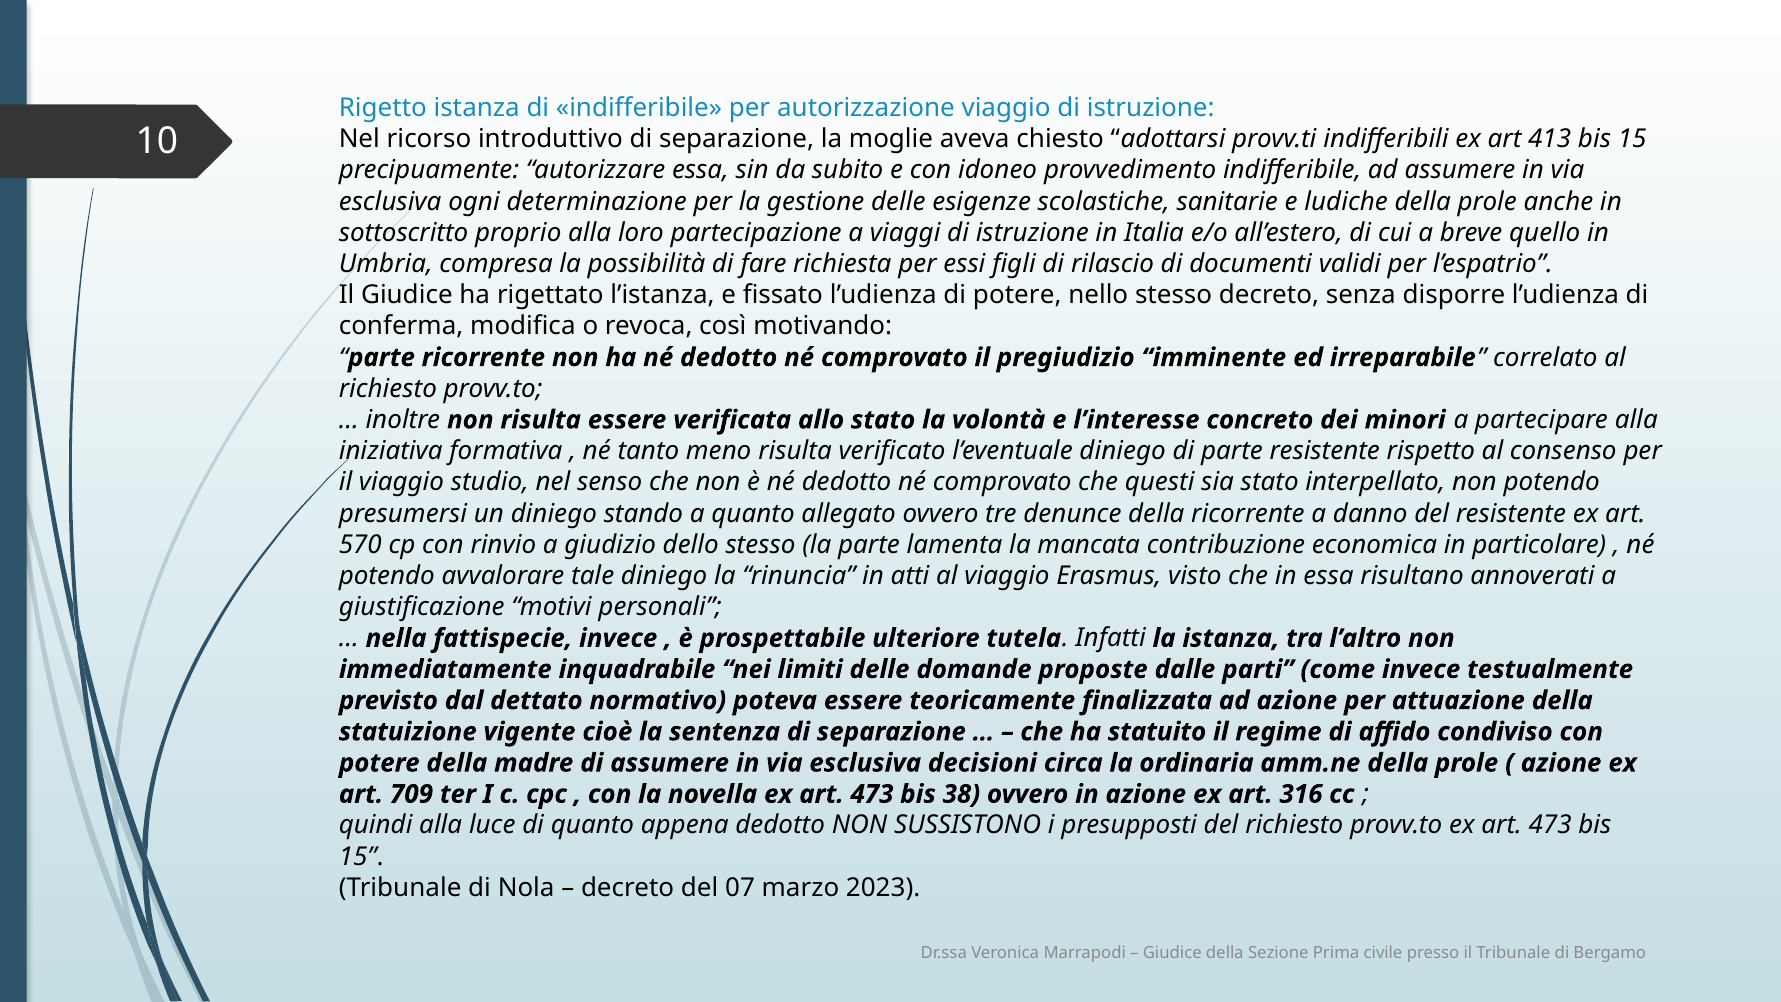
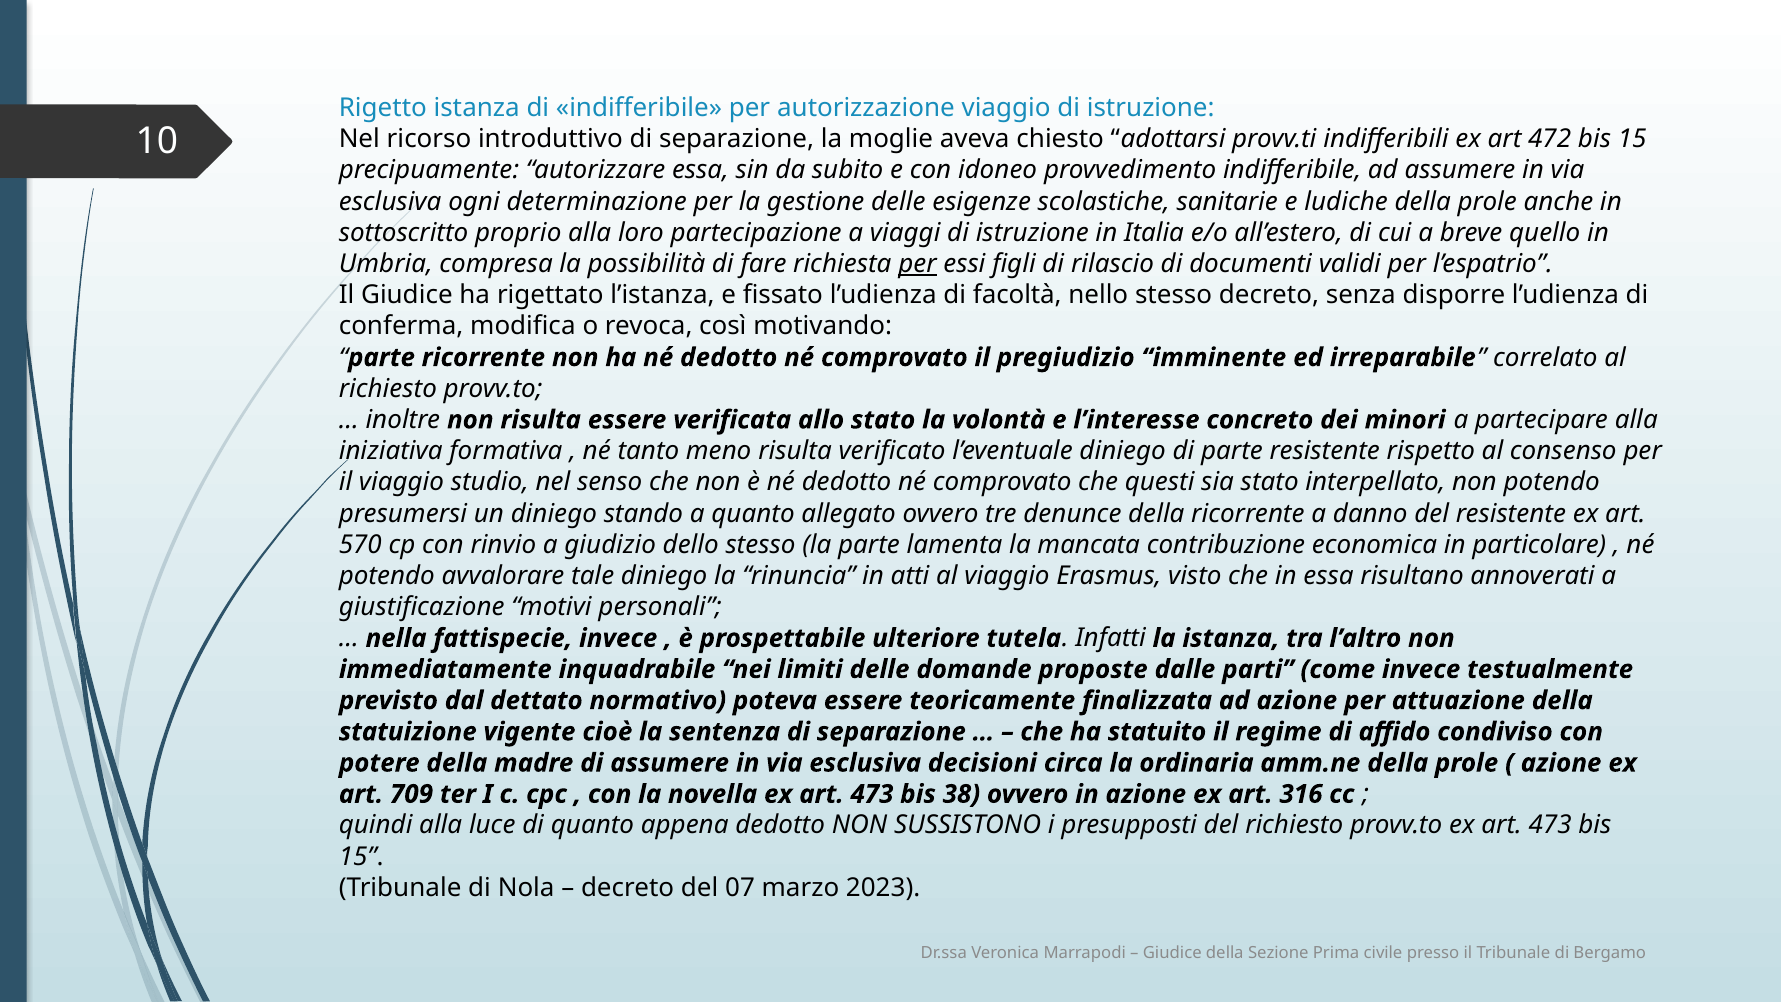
413: 413 -> 472 (1550, 139)
per underline: none -> present (917, 264)
di potere: potere -> facoltà (1017, 295)
